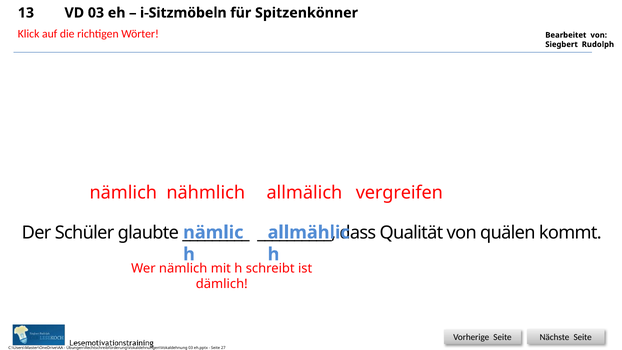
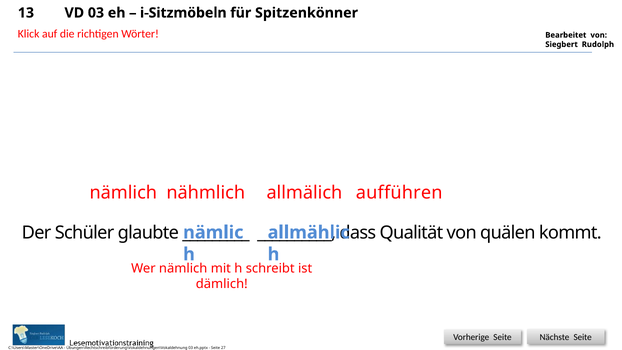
vergreifen: vergreifen -> aufführen (399, 193)
